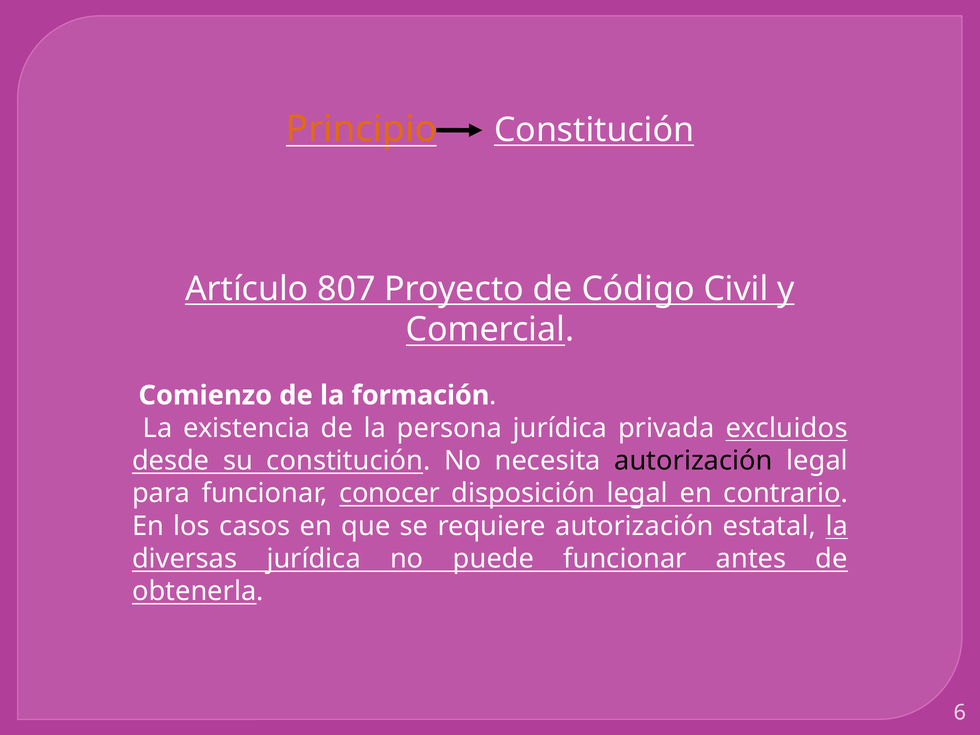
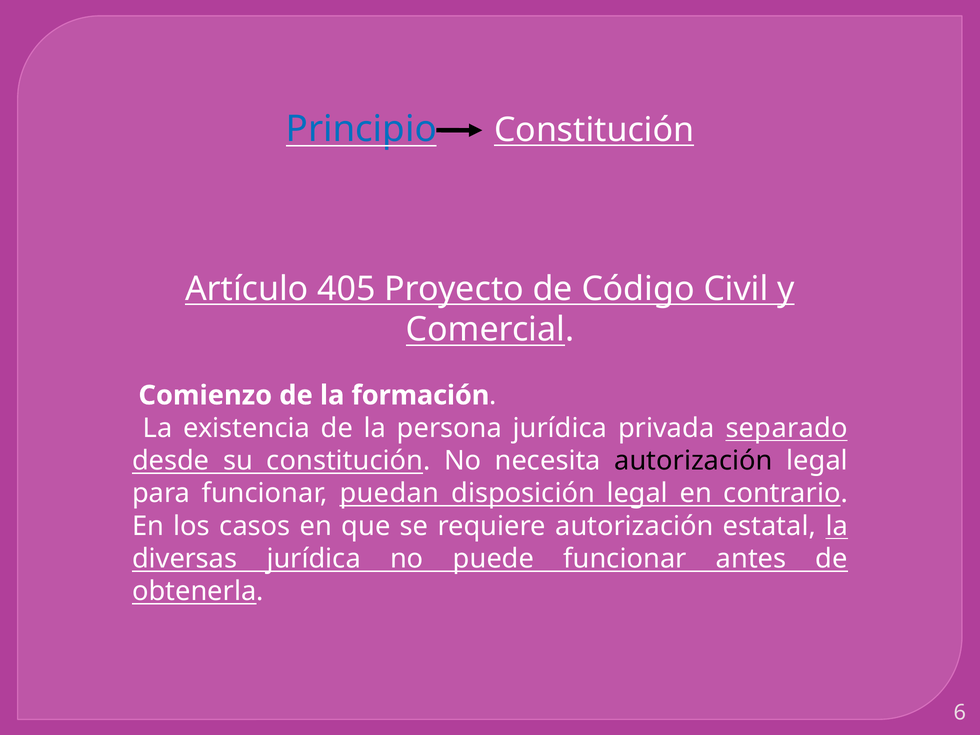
Principio colour: orange -> blue (361, 129)
807: 807 -> 405 (347, 289)
excluidos: excluidos -> separado (787, 428)
conocer: conocer -> puedan (389, 493)
